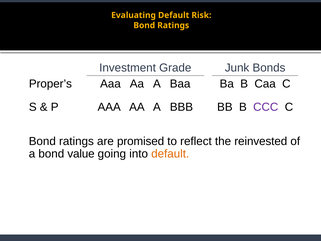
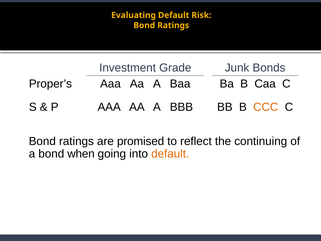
CCC colour: purple -> orange (266, 107)
reinvested: reinvested -> continuing (261, 141)
value: value -> when (81, 154)
